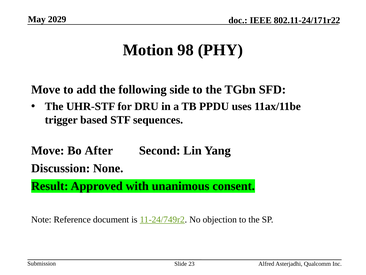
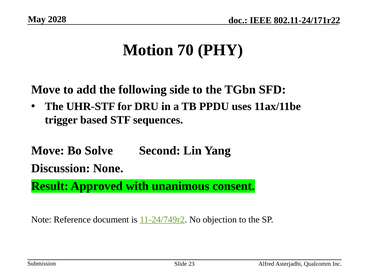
2029: 2029 -> 2028 (57, 19)
98: 98 -> 70 (186, 50)
After: After -> Solve (99, 150)
